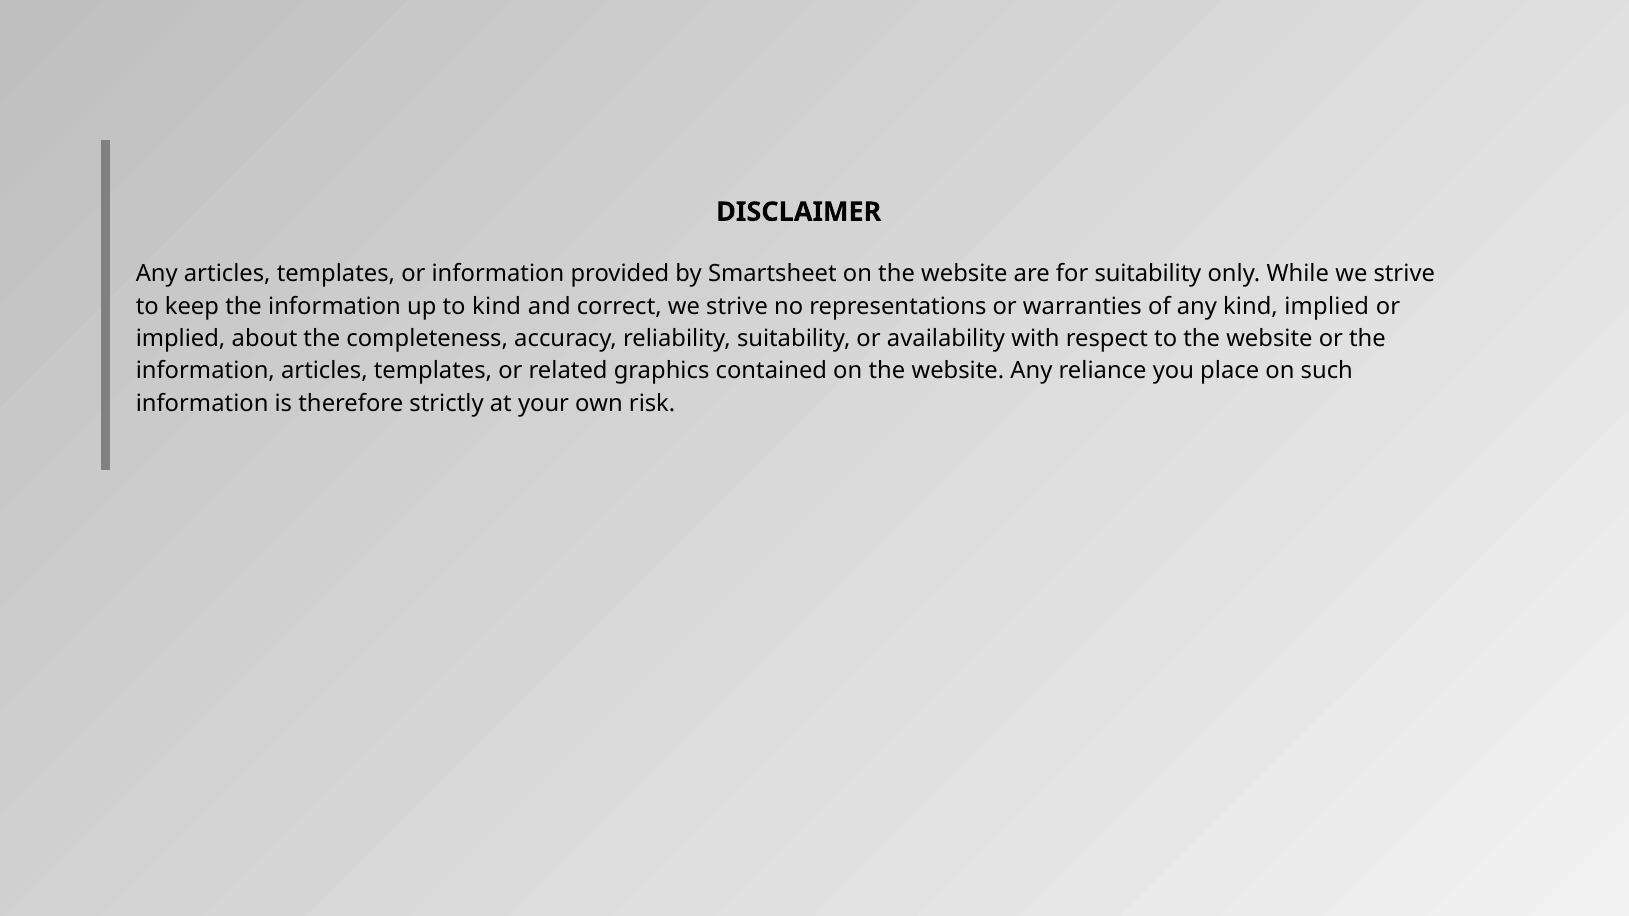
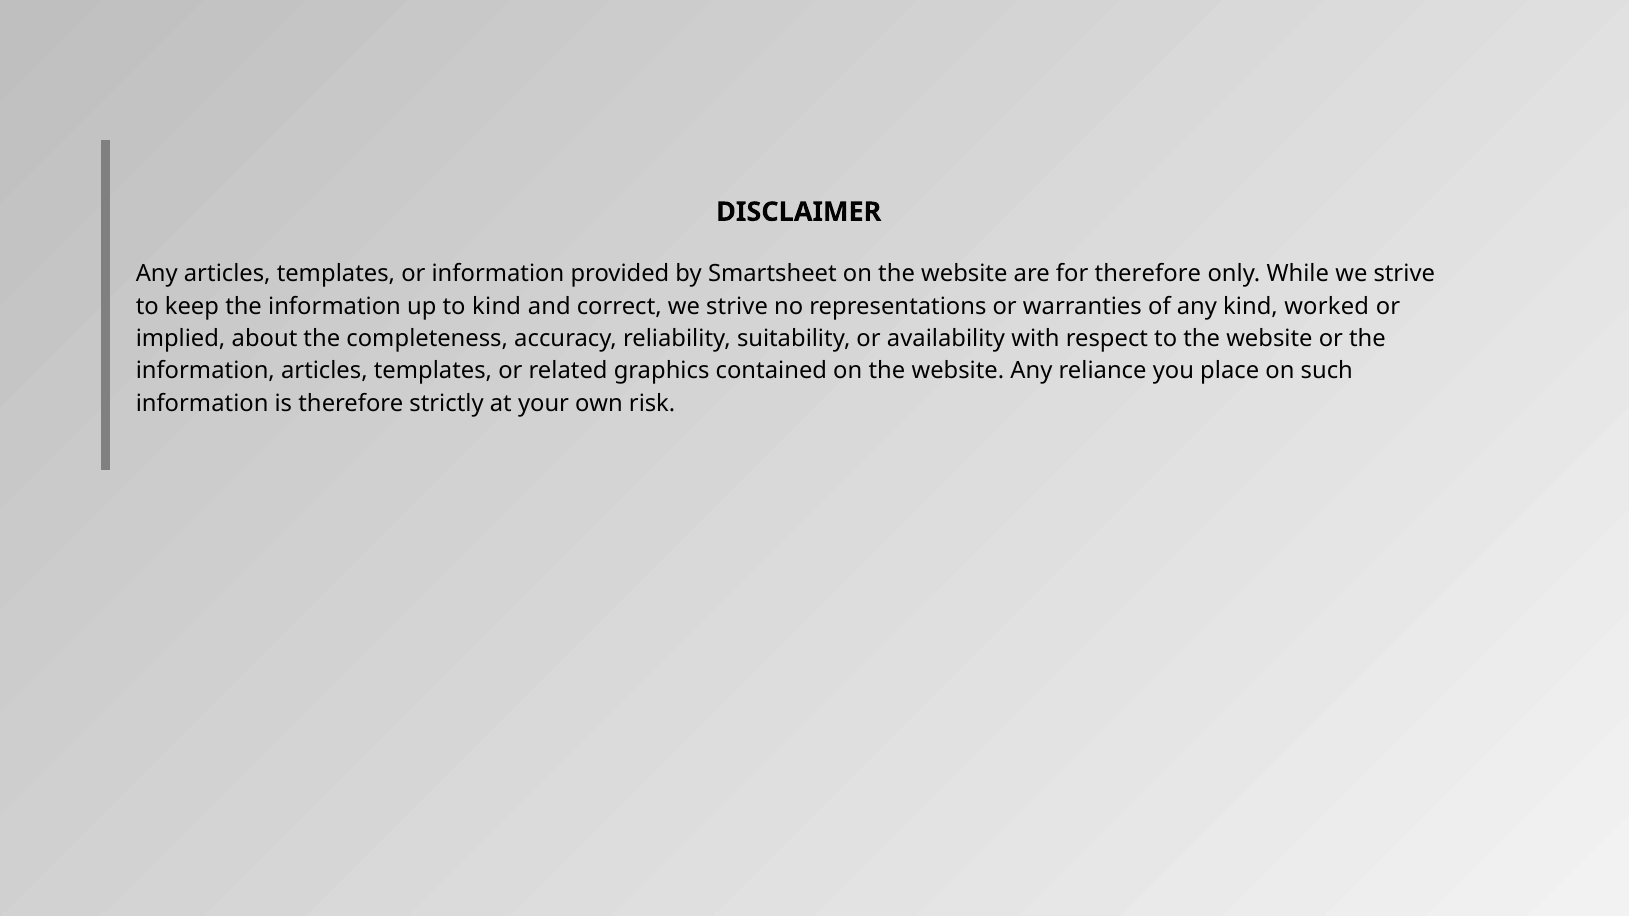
for suitability: suitability -> therefore (1148, 274)
kind implied: implied -> worked (1327, 307)
